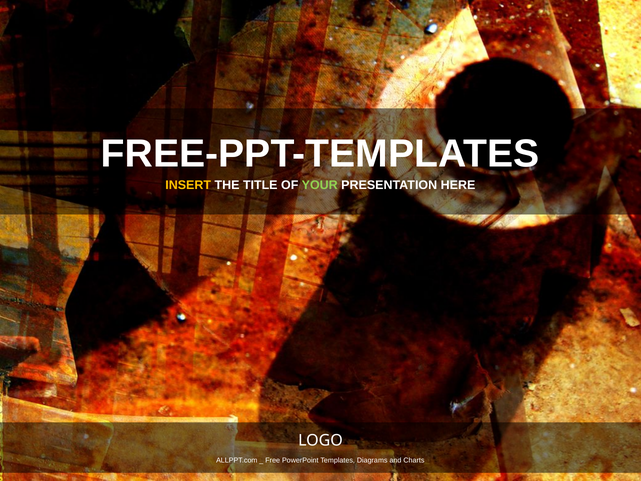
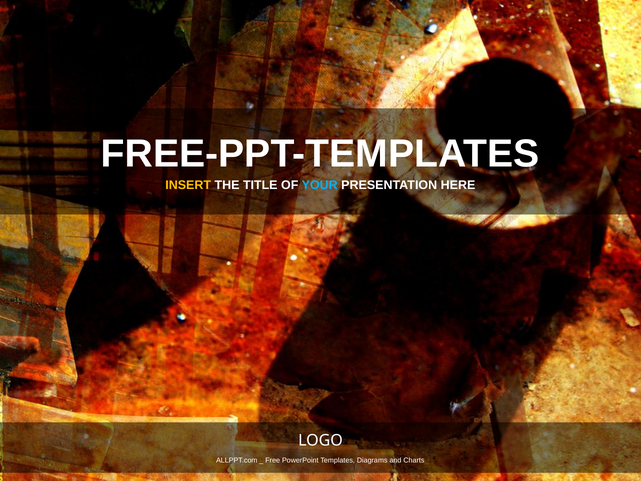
YOUR colour: light green -> light blue (320, 185)
